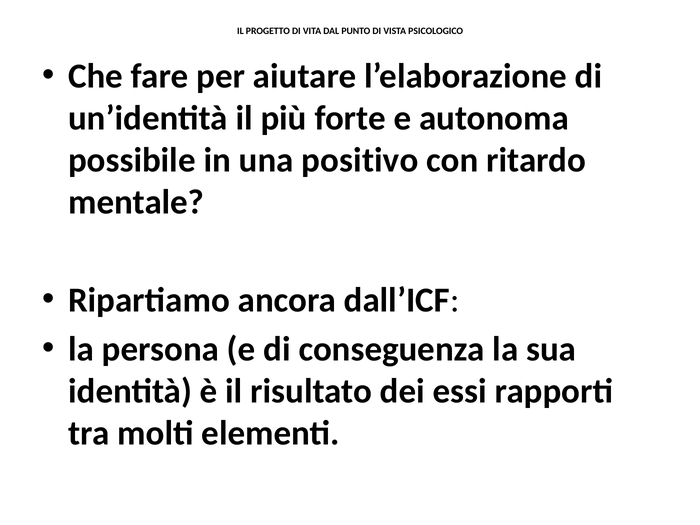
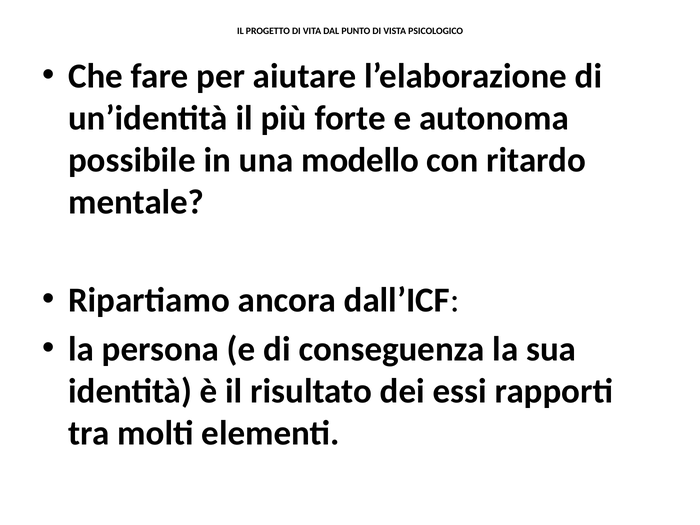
positivo: positivo -> modello (360, 160)
